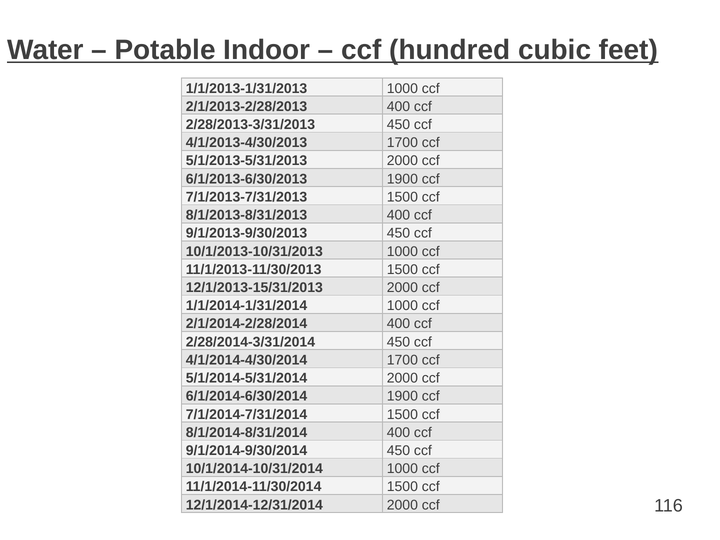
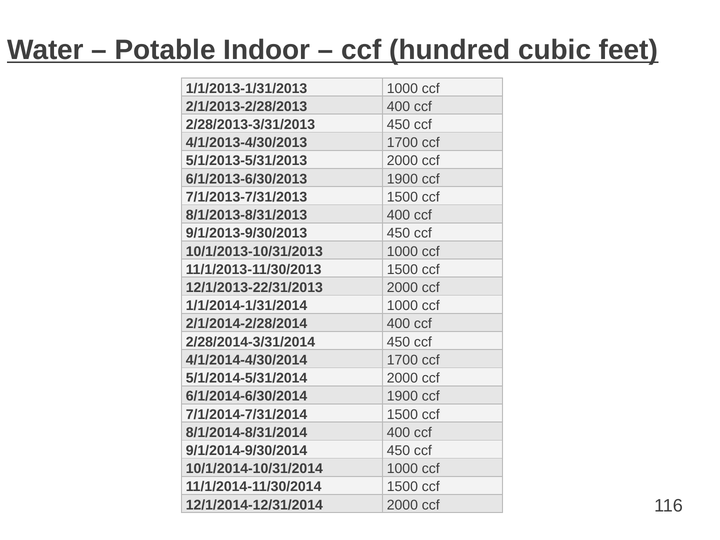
12/1/2013-15/31/2013: 12/1/2013-15/31/2013 -> 12/1/2013-22/31/2013 (254, 288)
